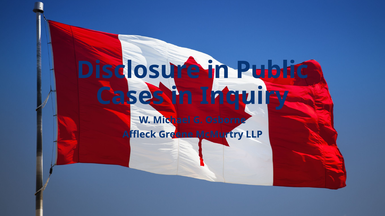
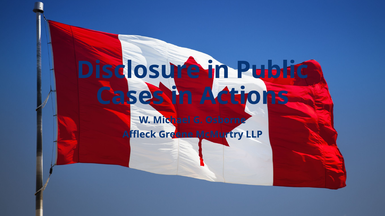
Inquiry: Inquiry -> Actions (244, 96)
